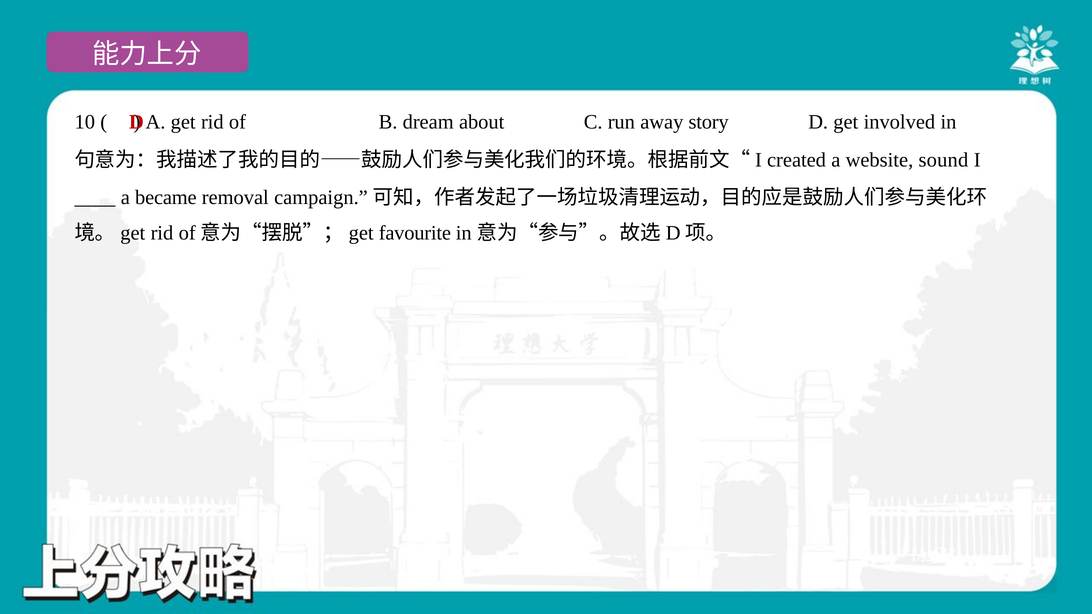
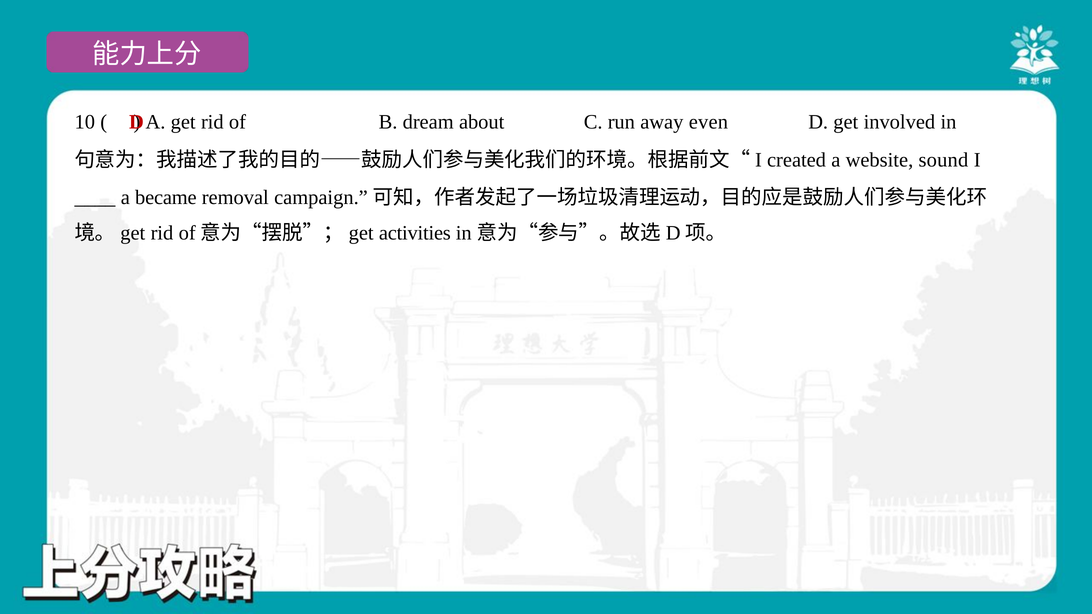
story: story -> even (708, 122)
favourite: favourite -> activities (415, 233)
